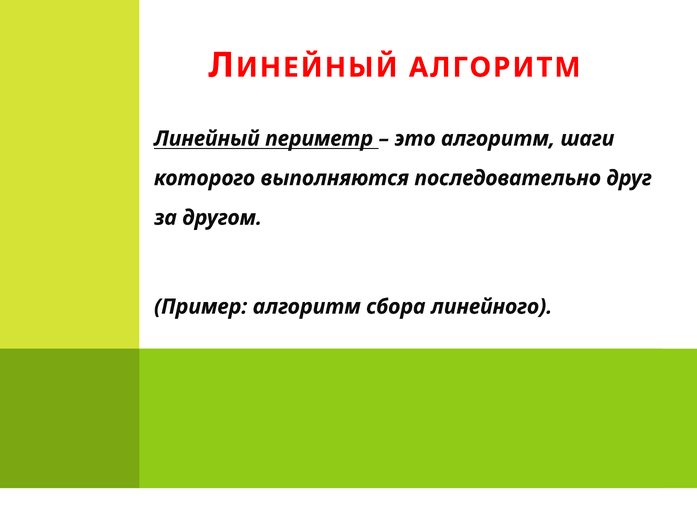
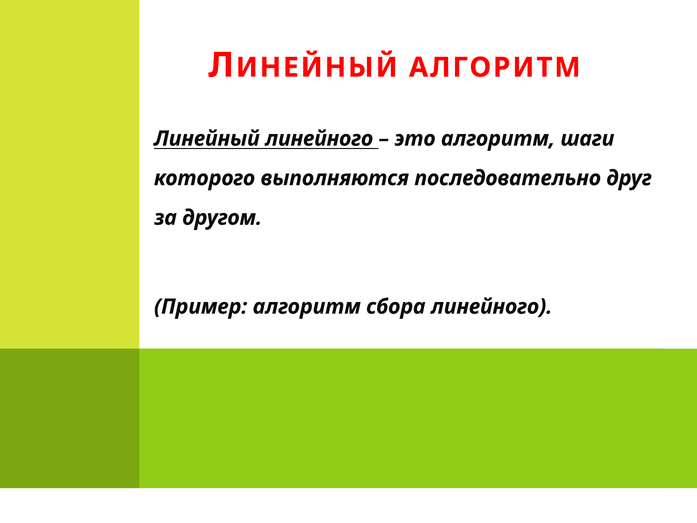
Линейный периметр: периметр -> линейного (319, 139)
